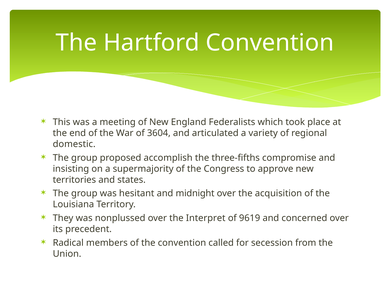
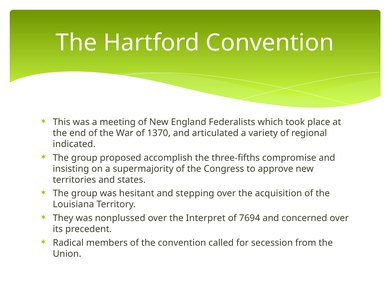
3604: 3604 -> 1370 (159, 133)
domestic: domestic -> indicated (74, 144)
midnight: midnight -> stepping (195, 194)
9619: 9619 -> 7694 (250, 218)
